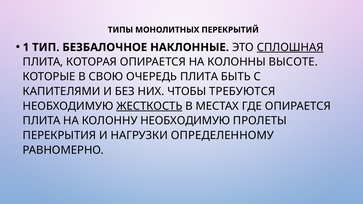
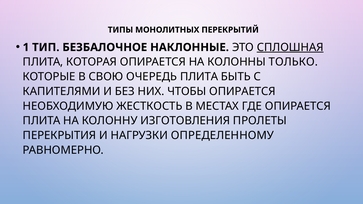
ВЫСОТЕ: ВЫСОТЕ -> ТОЛЬКО (293, 62)
ЧТОБЫ ТРЕБУЮТСЯ: ТРЕБУЮТСЯ -> ОПИРАЕТСЯ (242, 91)
ЖЕСТКОСТЬ underline: present -> none (149, 106)
КОЛОННУ НЕОБХОДИМУЮ: НЕОБХОДИМУЮ -> ИЗГОТОВЛЕНИЯ (185, 121)
